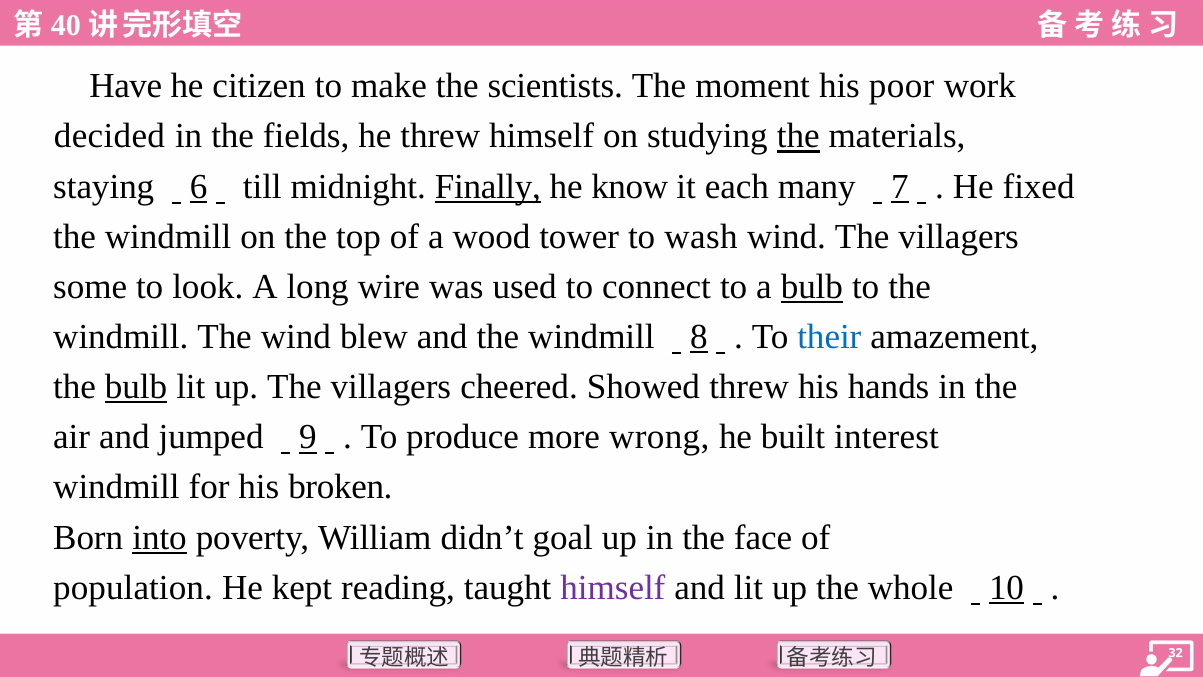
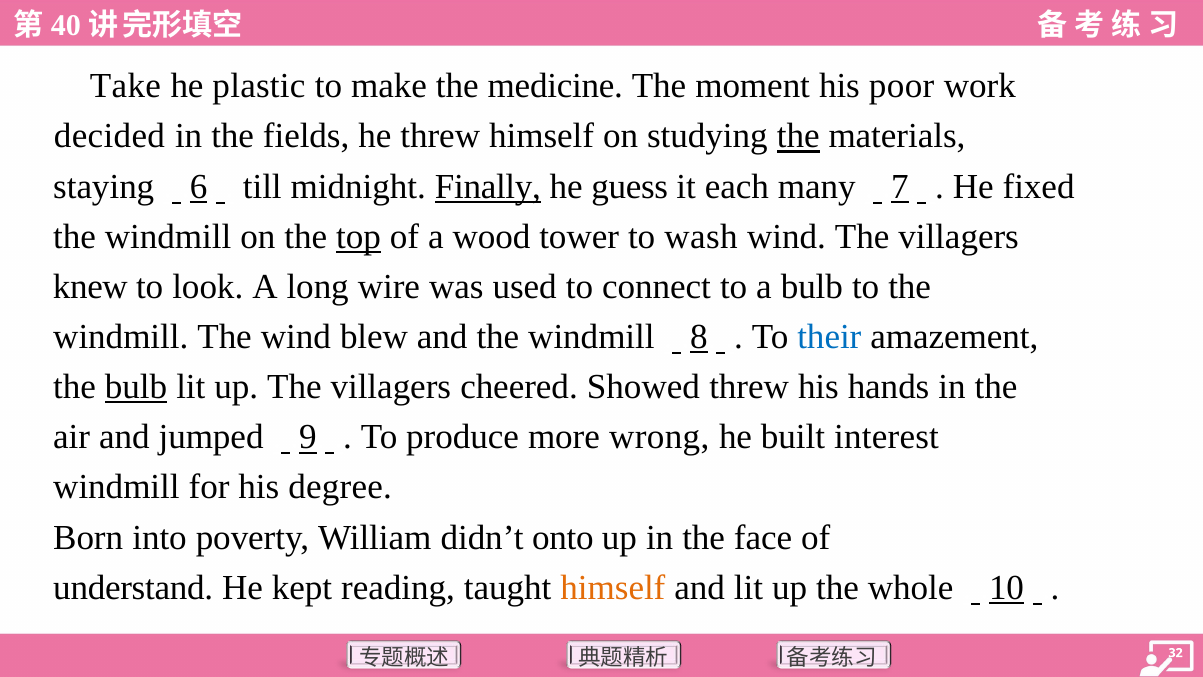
Have: Have -> Take (125, 86)
citizen: citizen -> plastic (259, 86)
scientists: scientists -> medicine (555, 86)
know: know -> guess (630, 186)
top underline: none -> present (359, 237)
some: some -> knew (90, 287)
bulb underline: present -> none (812, 287)
broken: broken -> degree (340, 487)
into underline: present -> none (160, 537)
goal: goal -> onto (563, 537)
population: population -> understand (133, 587)
himself colour: purple -> orange (613, 587)
